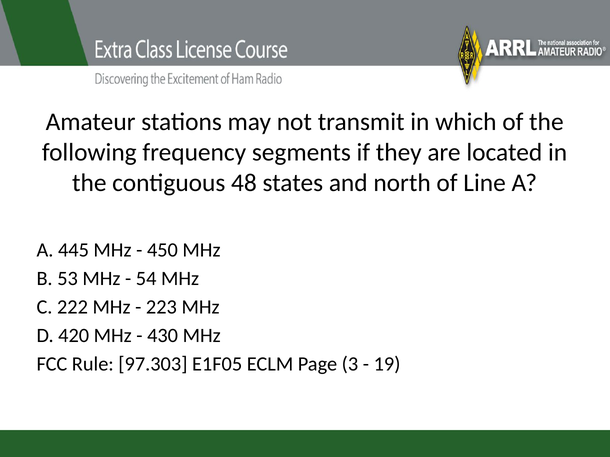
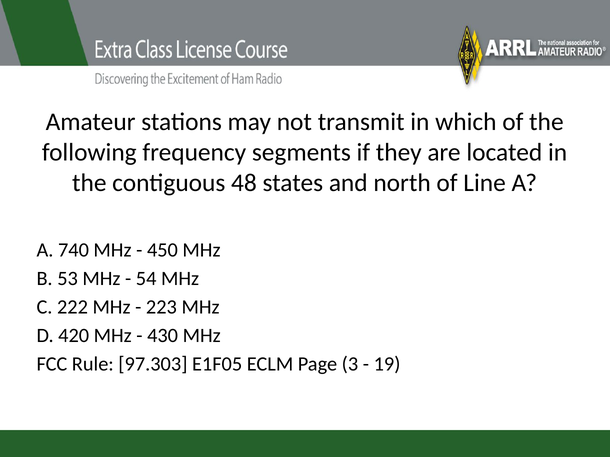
445: 445 -> 740 (73, 250)
